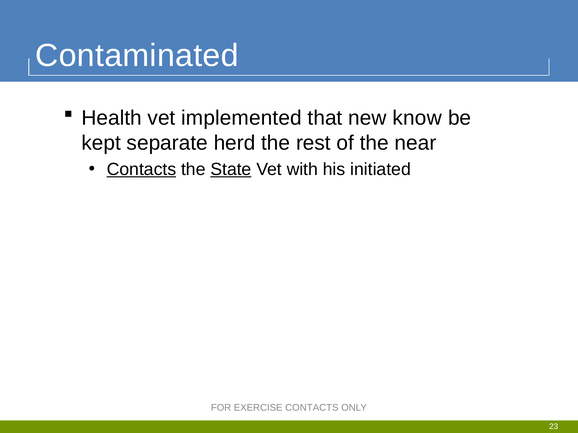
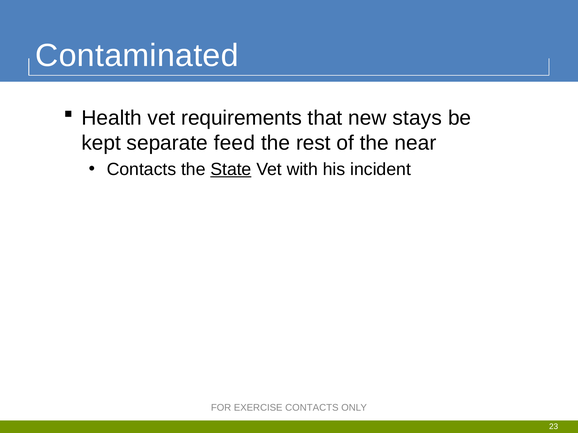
implemented: implemented -> requirements (242, 118)
know: know -> stays (417, 118)
herd: herd -> feed (234, 143)
Contacts underline: present -> none (141, 169)
initiated: initiated -> incident (381, 169)
